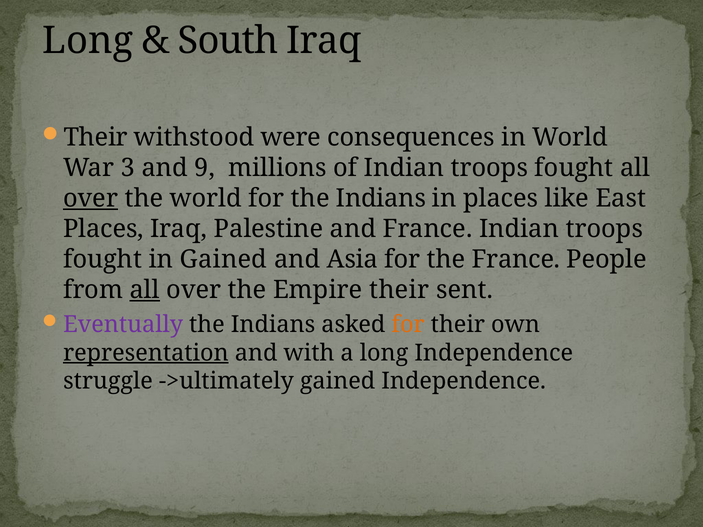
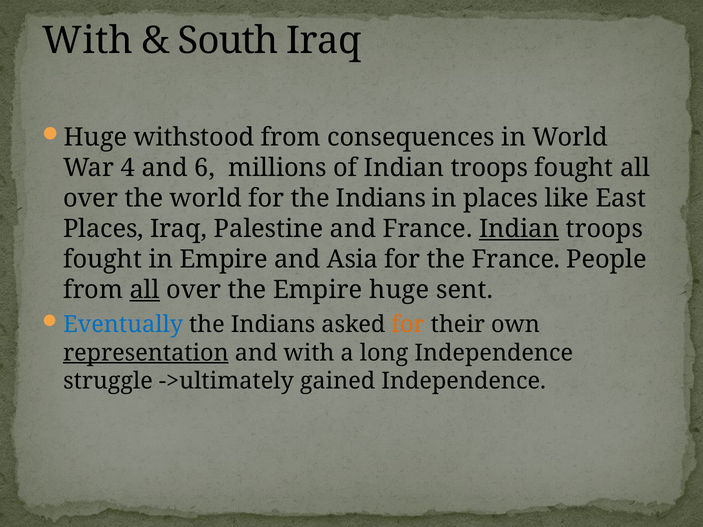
Long: Long -> With (88, 41)
Their: Their -> Huge (96, 138)
withstood were: were -> from (291, 138)
3: 3 -> 4 (128, 168)
9: 9 -> 6 (205, 168)
over underline: present -> none (91, 199)
Indian underline: none -> present (519, 229)
in Gained: Gained -> Empire (224, 259)
Empire their: their -> huge (399, 290)
Eventually colour: purple -> blue (123, 325)
